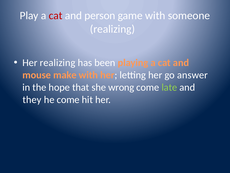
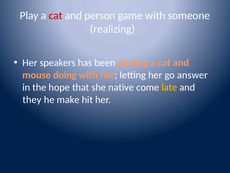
Her realizing: realizing -> speakers (58, 63)
make: make -> doing (65, 75)
wrong: wrong -> native (121, 87)
late colour: light green -> yellow (169, 87)
he come: come -> make (68, 99)
